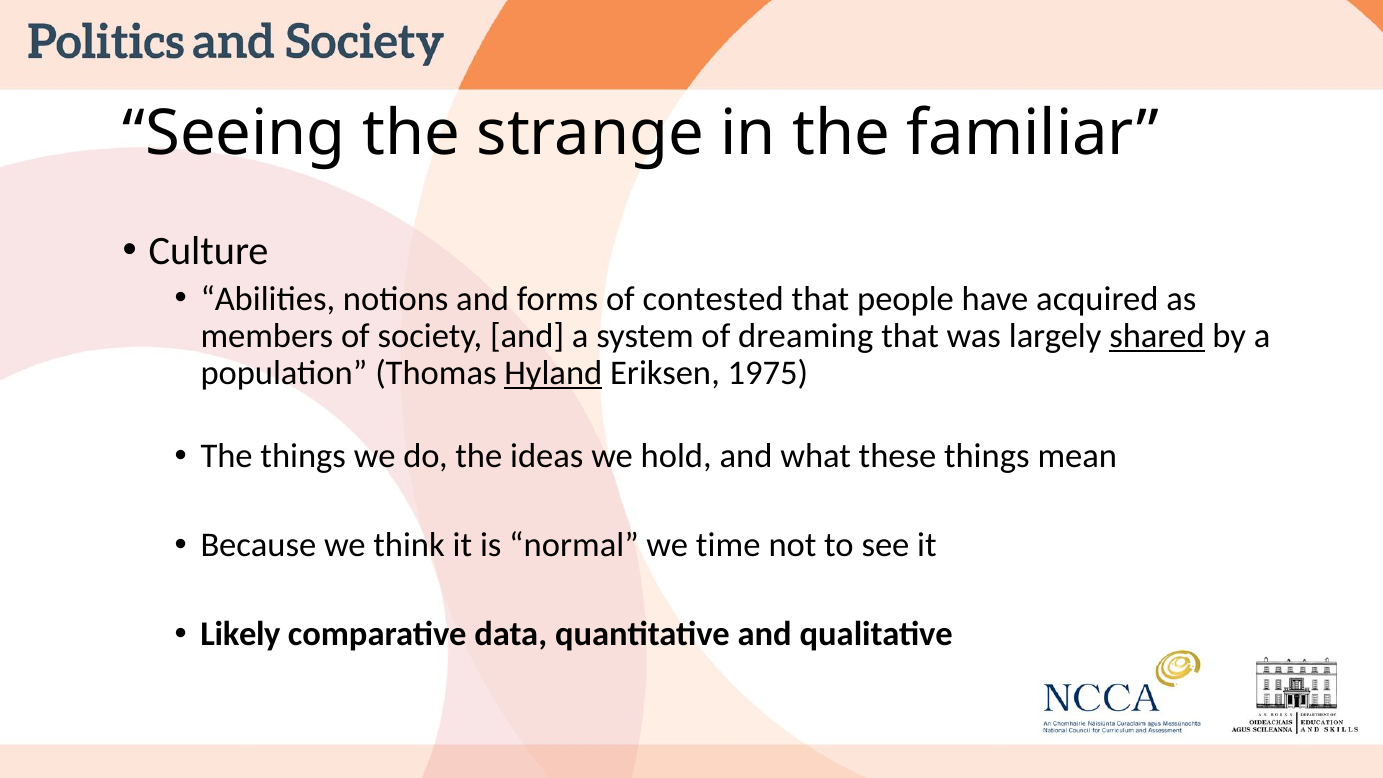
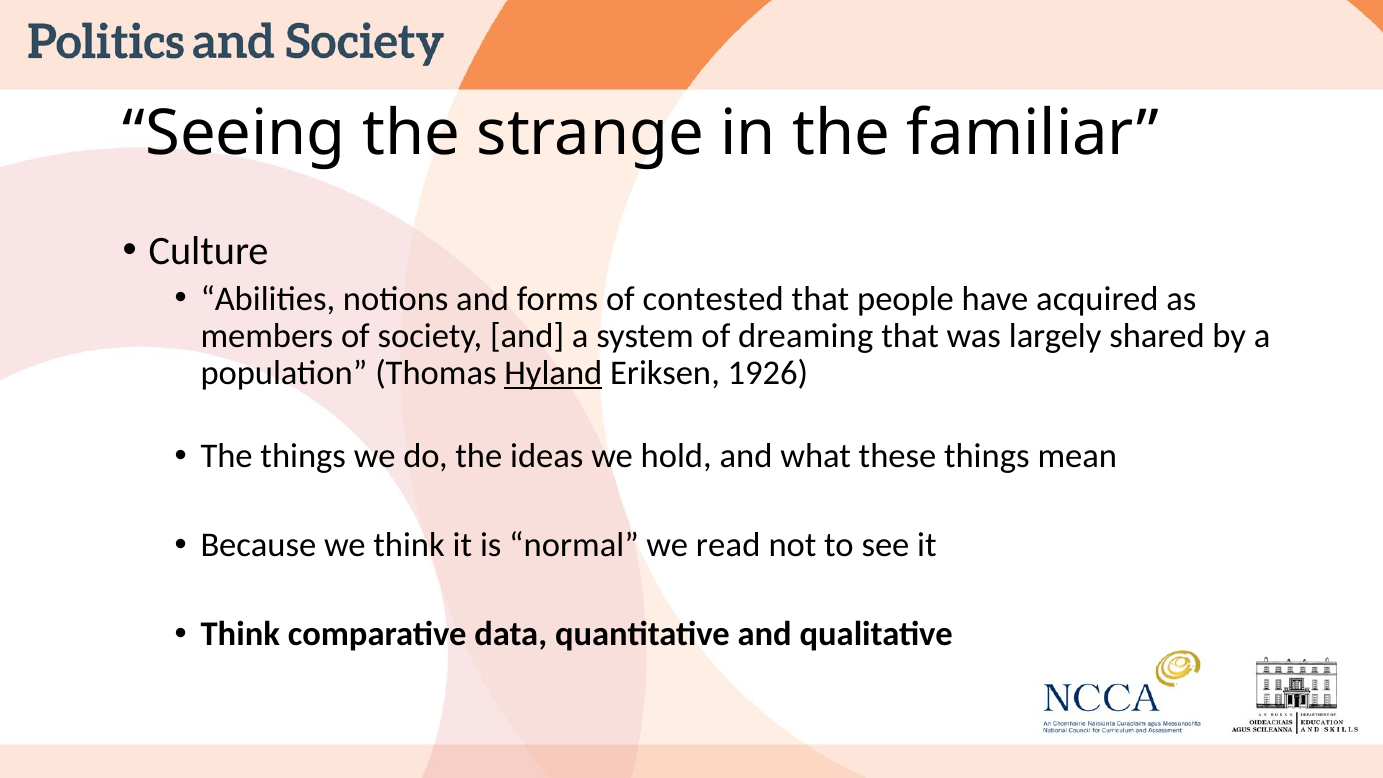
shared underline: present -> none (1157, 336)
1975: 1975 -> 1926 (768, 373)
time: time -> read (728, 545)
Likely: Likely -> Think (240, 634)
